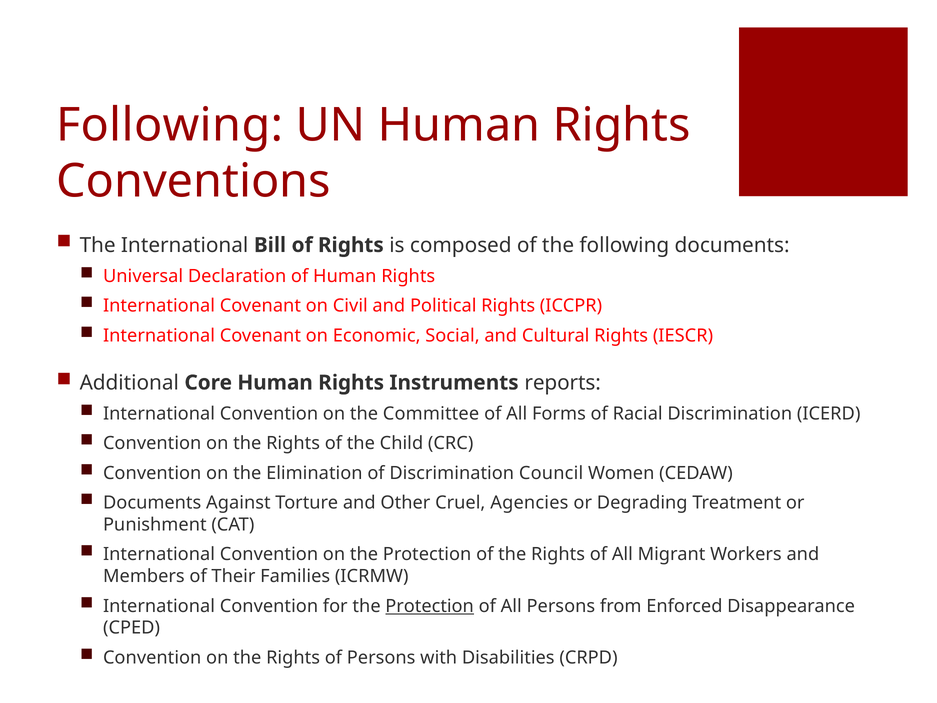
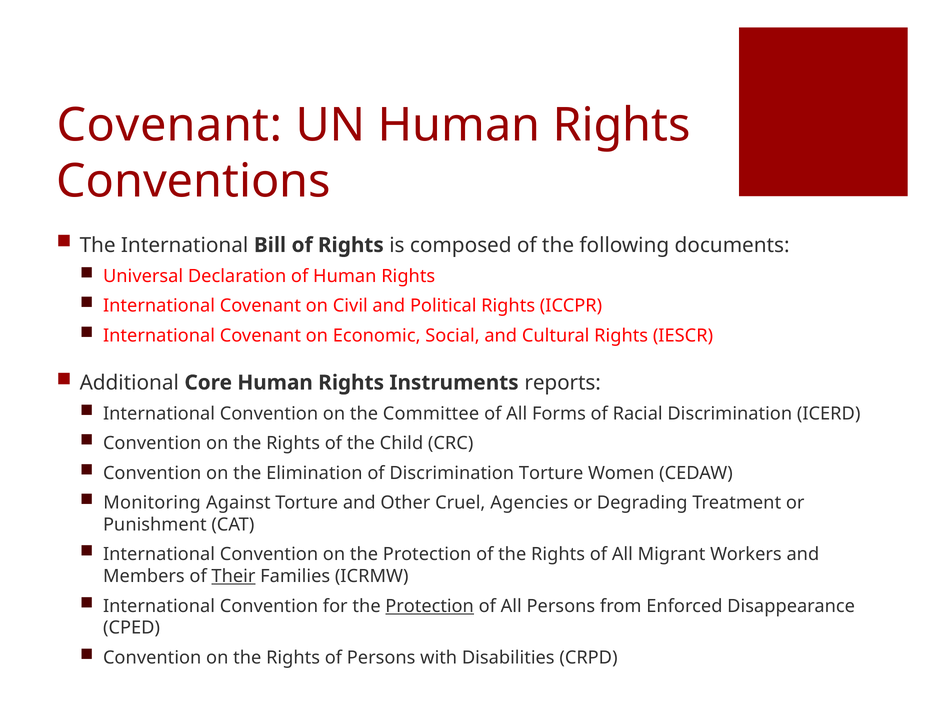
Following: Following -> Covenant (170, 125)
Discrimination Council: Council -> Torture (551, 473)
Documents: Documents -> Monitoring (152, 503)
Their underline: none -> present (233, 576)
